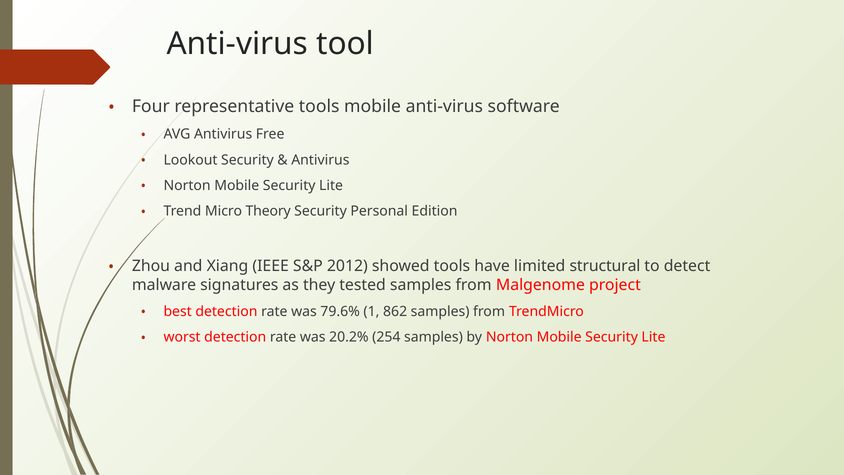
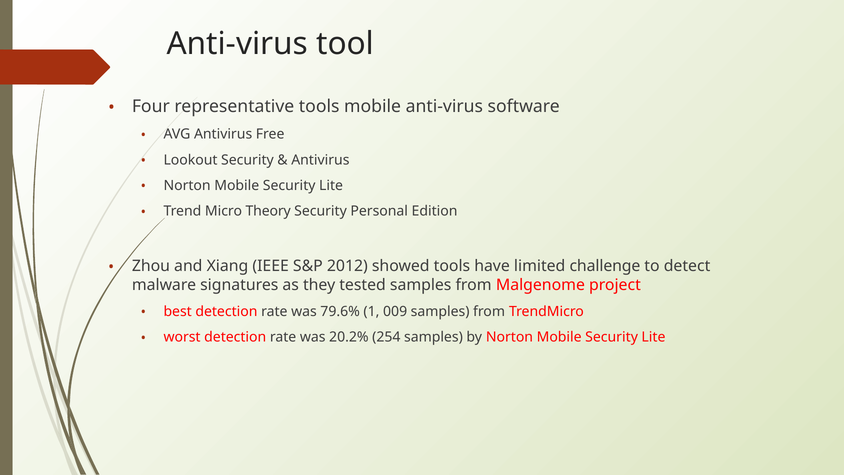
structural: structural -> challenge (605, 266)
862: 862 -> 009 (395, 311)
